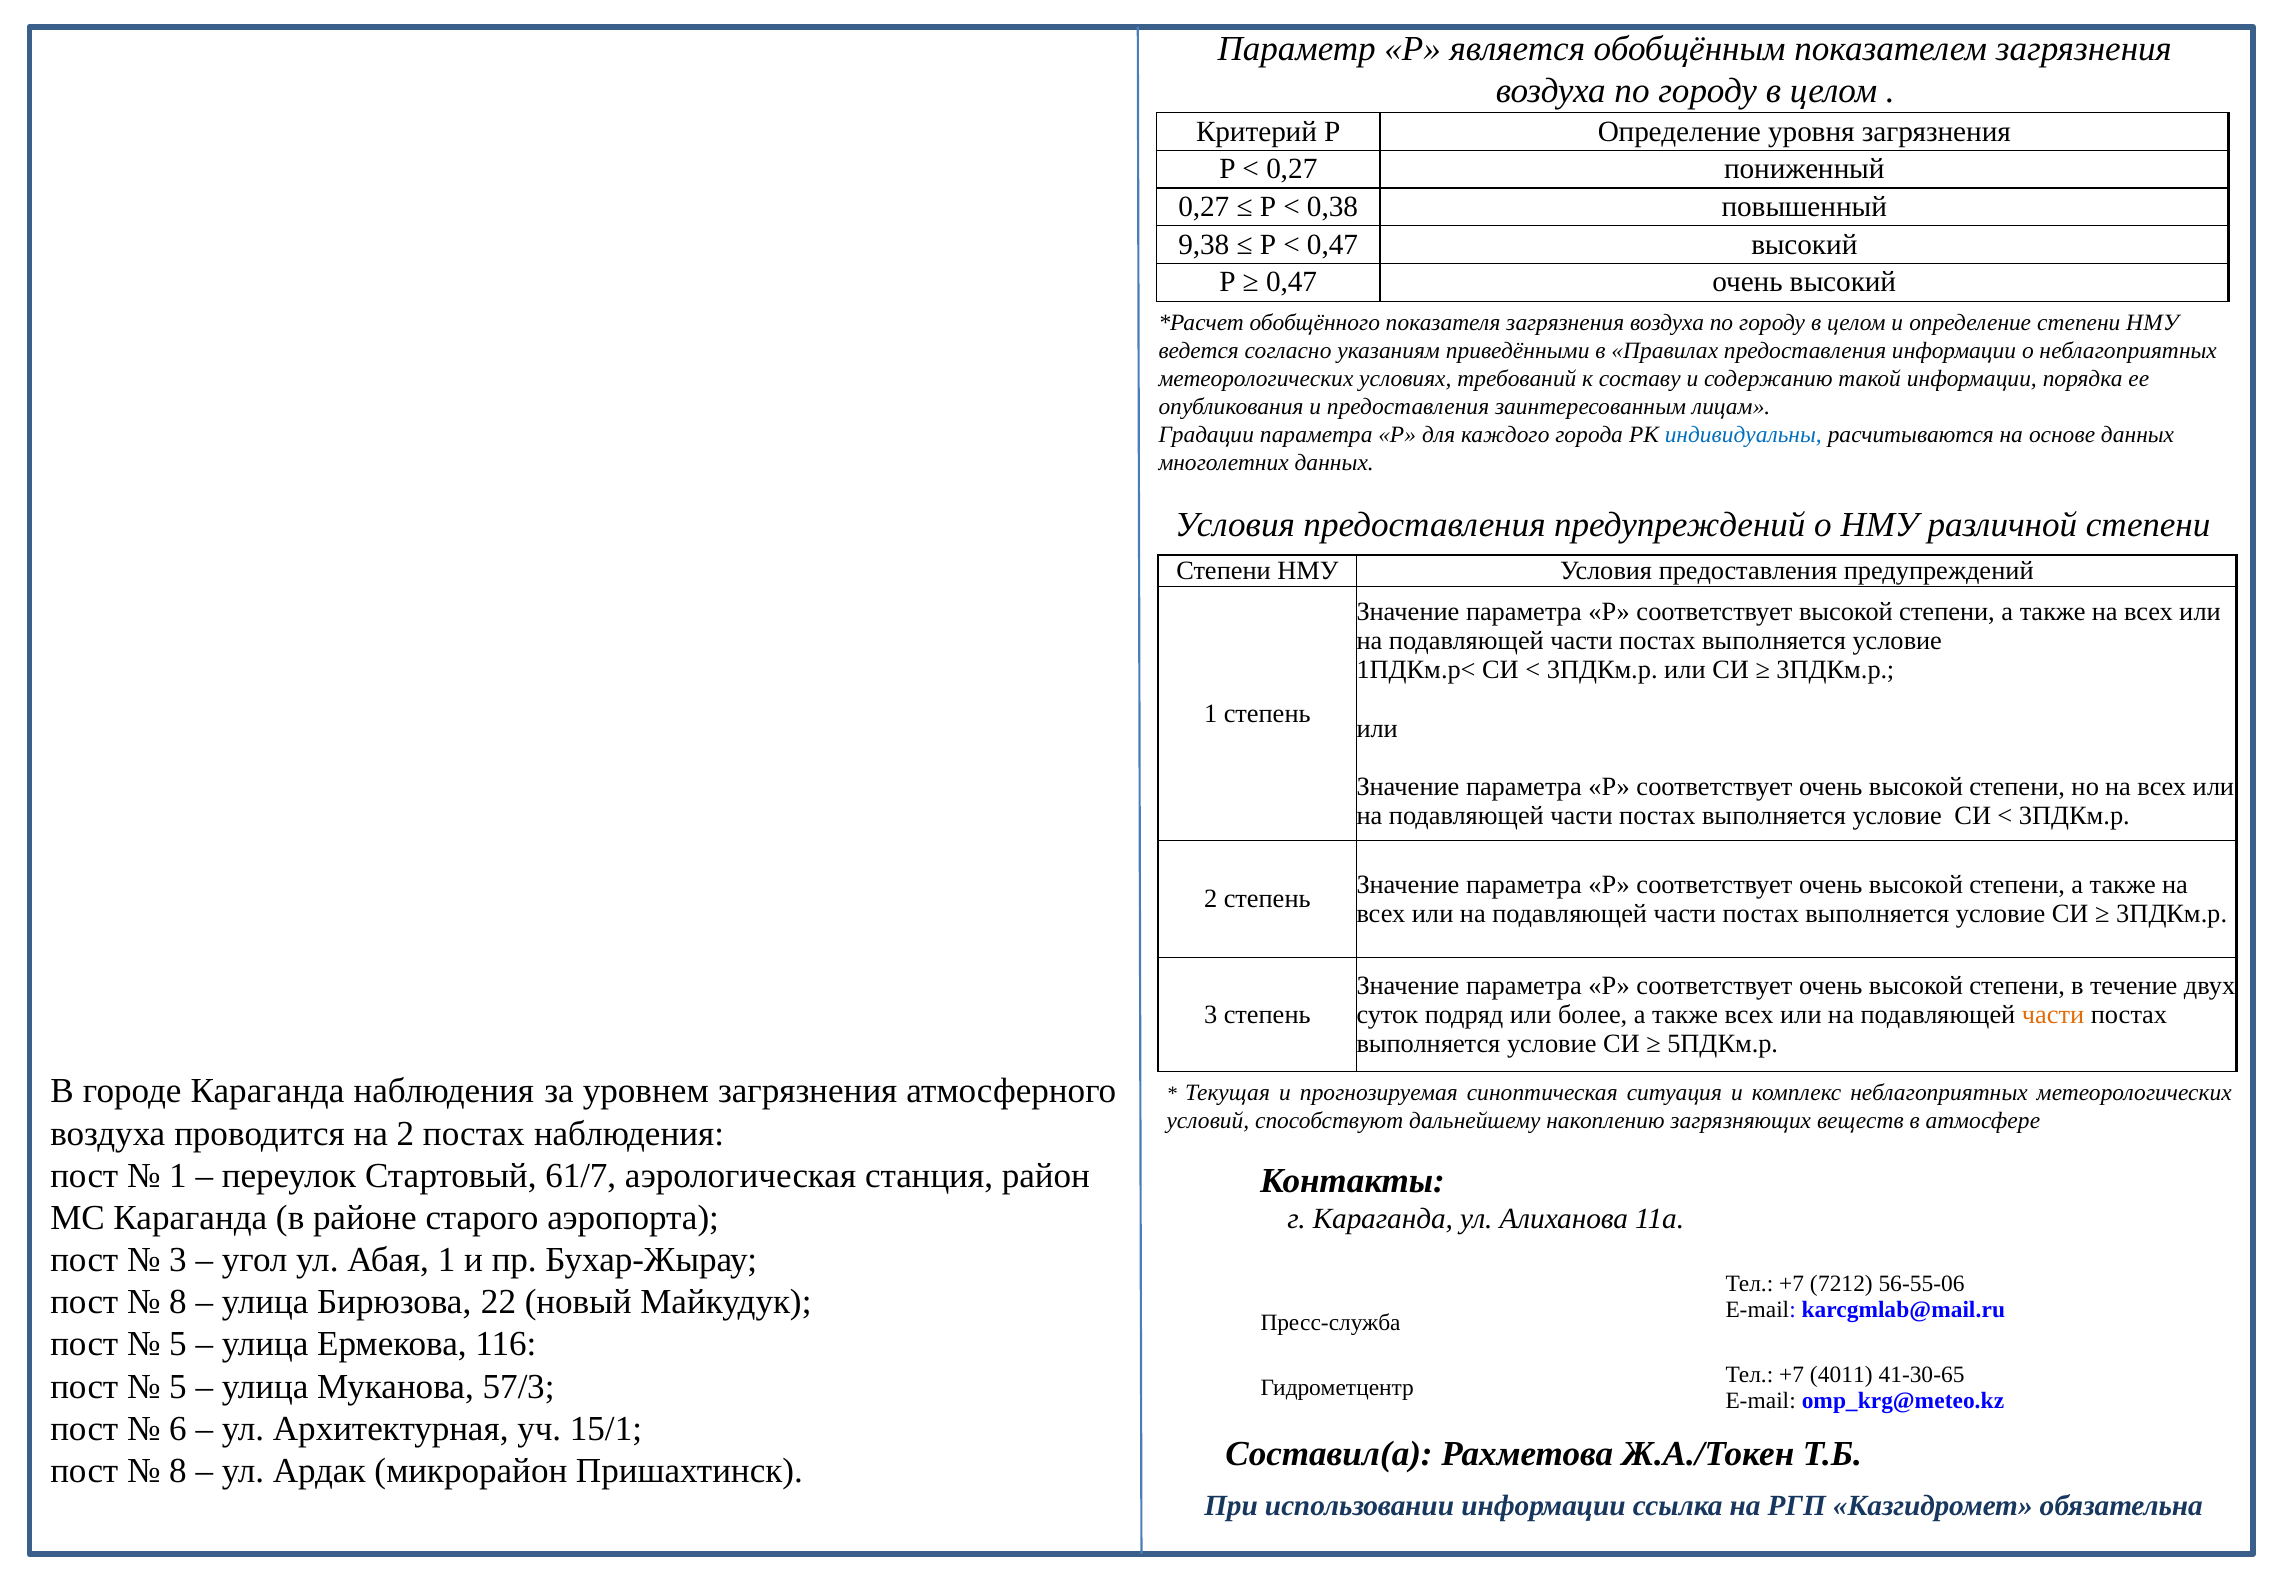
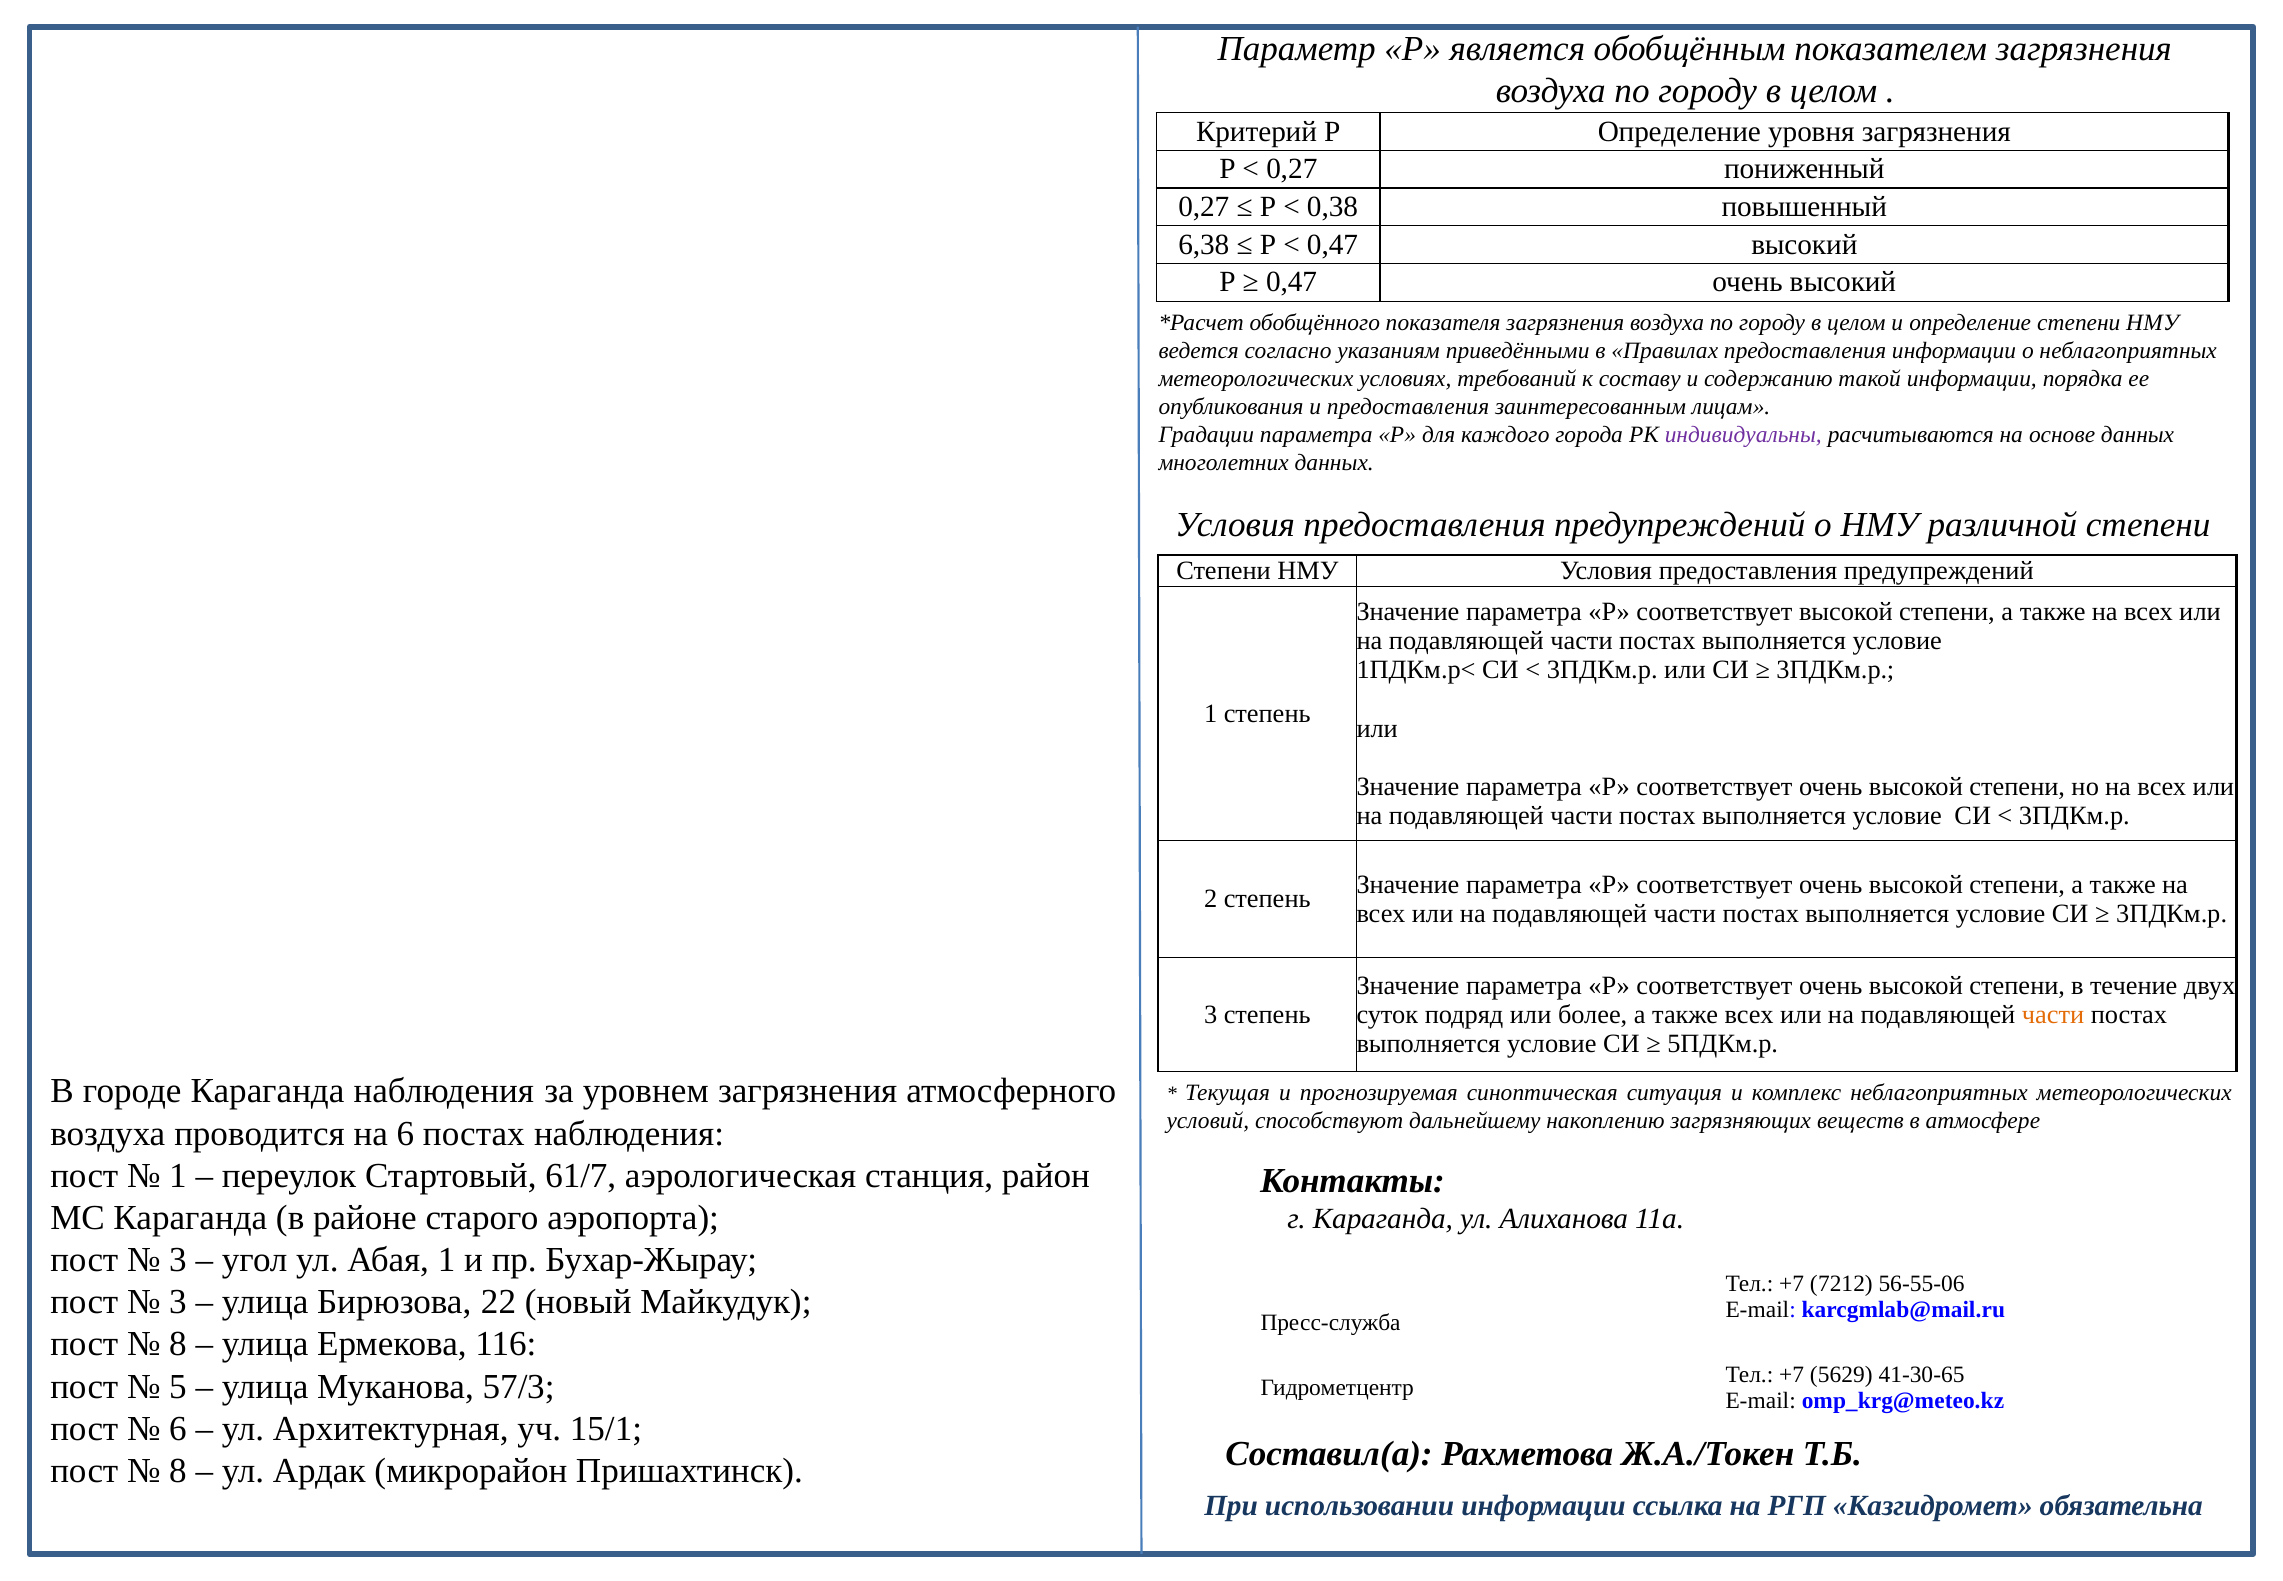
9,38: 9,38 -> 6,38 (1204, 244)
индивидуальны colour: blue -> purple (1743, 435)
на 2: 2 -> 6 (405, 1133)
8: 8 -> 3 (178, 1302)
5: 5 -> 8 (178, 1344)
4011: 4011 -> 5629 (1841, 1375)
